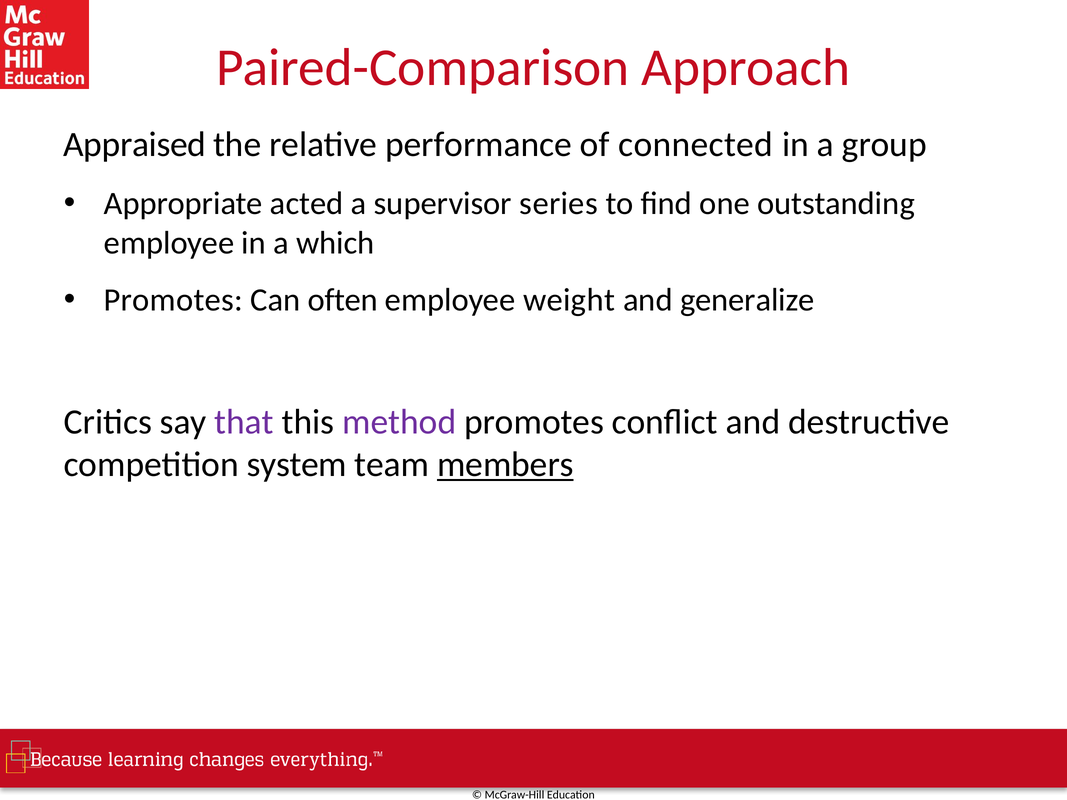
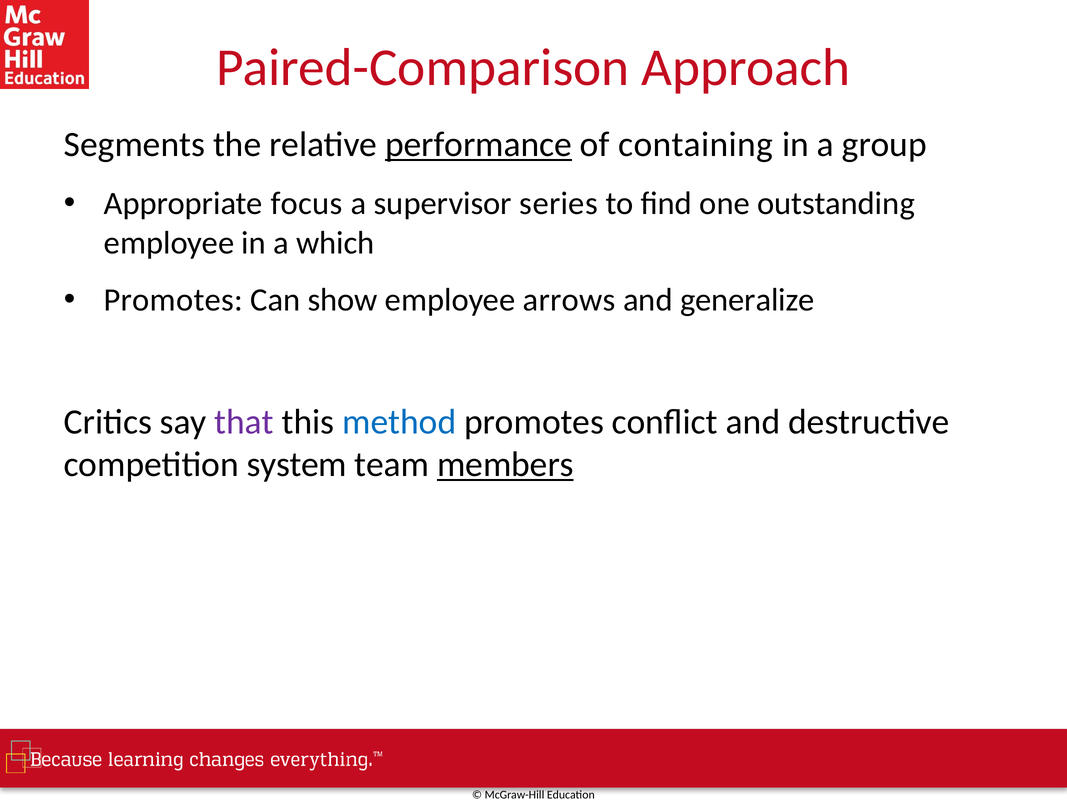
Appraised: Appraised -> Segments (134, 145)
performance underline: none -> present (479, 145)
connected: connected -> containing (696, 145)
acted: acted -> focus (307, 204)
often: often -> show (343, 300)
weight: weight -> arrows (569, 300)
method colour: purple -> blue (399, 422)
